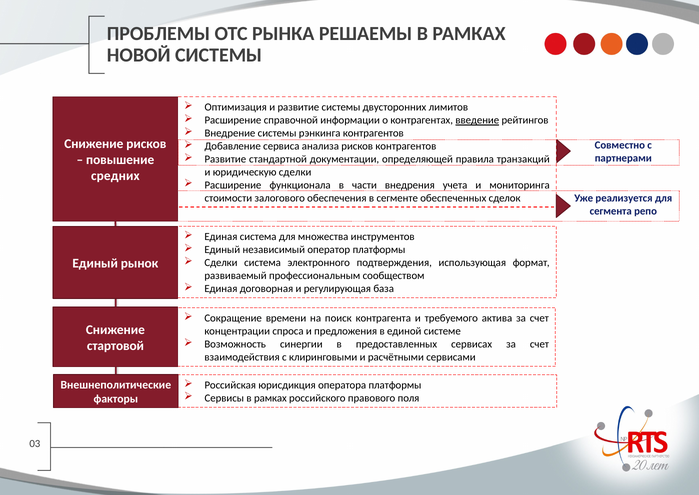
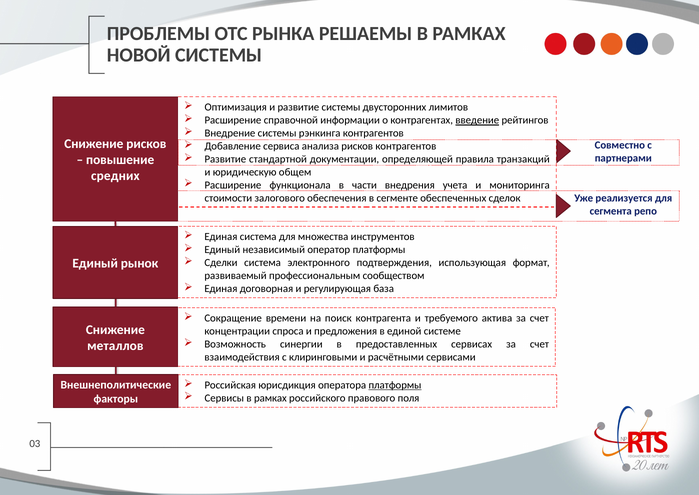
юридическую сделки: сделки -> общем (295, 172)
стартовой: стартовой -> металлов (115, 346)
платформы underline: none -> present (395, 385)
